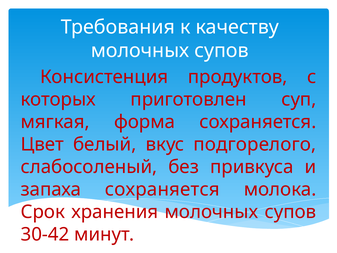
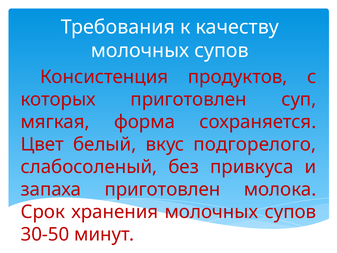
запаха сохраняется: сохраняется -> приготовлен (162, 189)
30-42: 30-42 -> 30-50 (45, 234)
